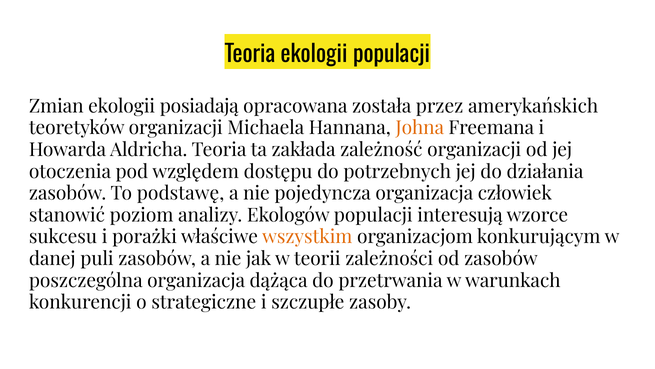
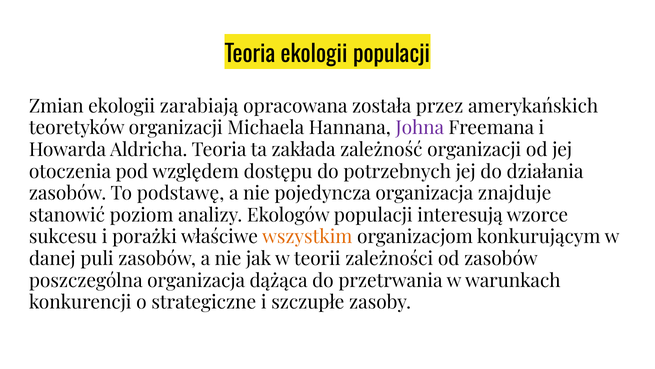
posiadają: posiadają -> zarabiają (199, 106)
Johna colour: orange -> purple (420, 128)
człowiek: człowiek -> znajduje (515, 193)
